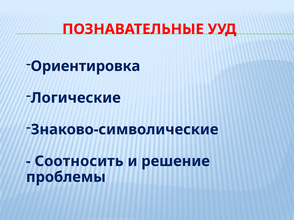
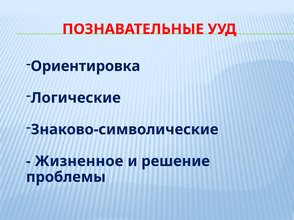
Соотносить: Соотносить -> Жизненное (79, 162)
